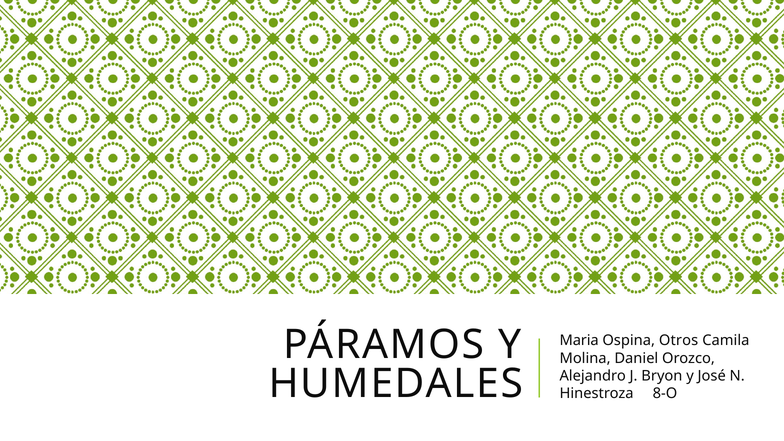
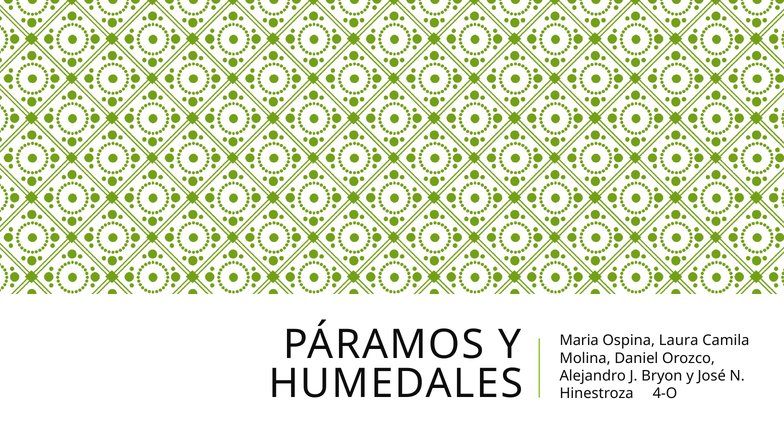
Otros: Otros -> Laura (679, 341)
8-O: 8-O -> 4-O (665, 393)
